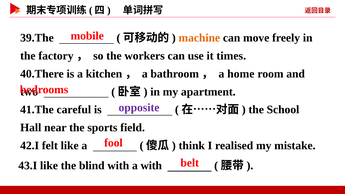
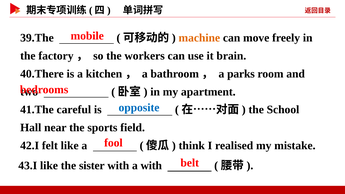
times: times -> brain (231, 56)
home: home -> parks (241, 74)
opposite colour: purple -> blue (139, 108)
blind: blind -> sister (92, 166)
